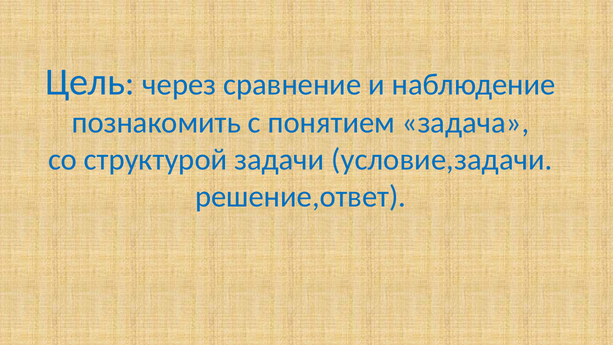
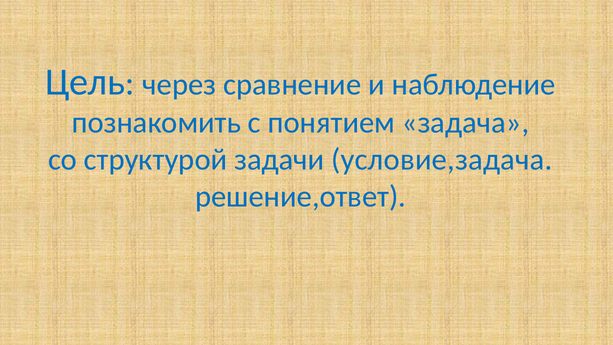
условие,задачи: условие,задачи -> условие,задача (442, 160)
